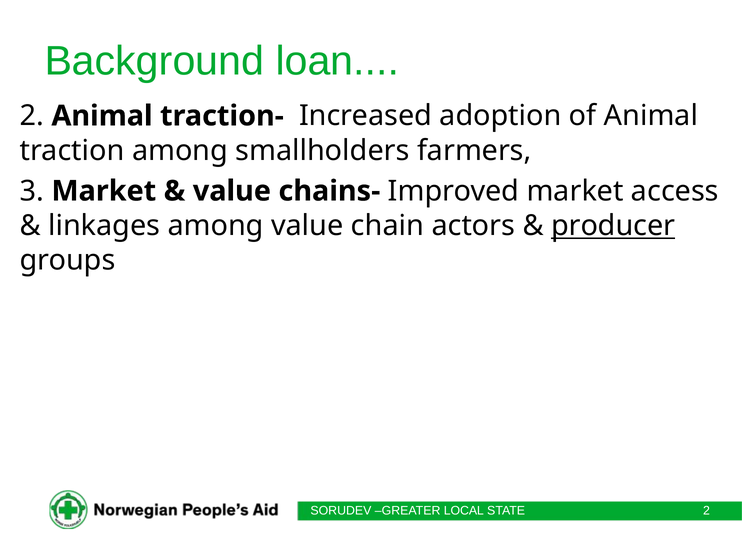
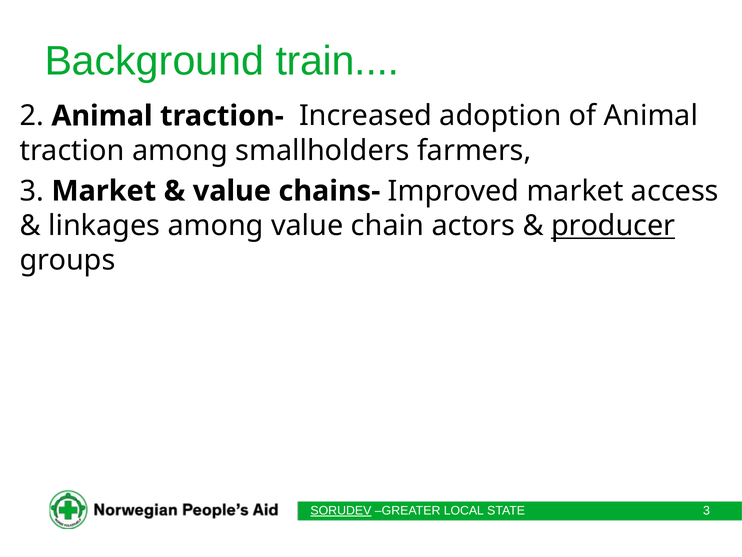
loan: loan -> train (337, 61)
SORUDEV underline: none -> present (341, 510)
STATE 2: 2 -> 3 (706, 510)
